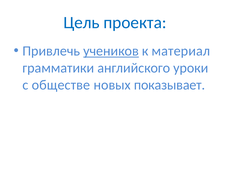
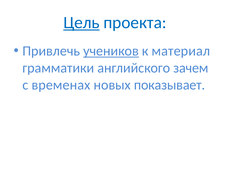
Цель underline: none -> present (81, 22)
уроки: уроки -> зачем (191, 68)
обществе: обществе -> временах (61, 85)
